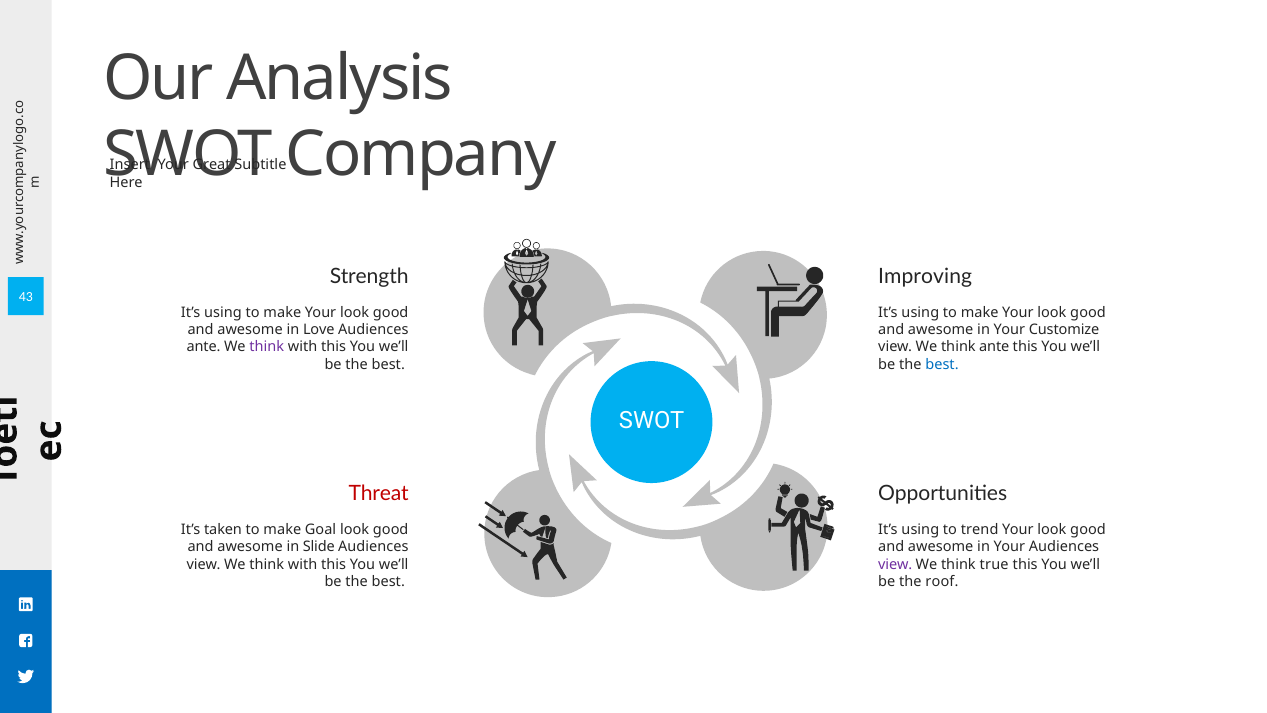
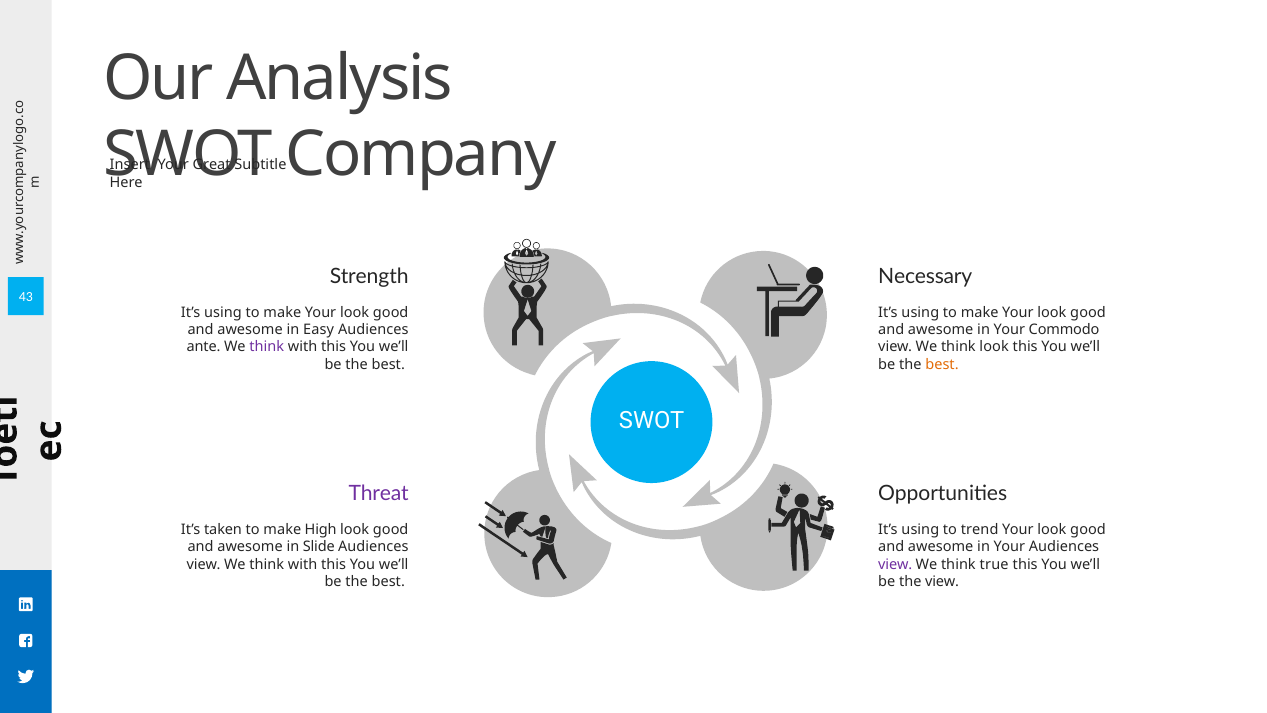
Improving: Improving -> Necessary (925, 276)
Love: Love -> Easy (319, 330)
Customize: Customize -> Commodo (1064, 330)
think ante: ante -> look (994, 347)
best colour: blue -> orange (942, 364)
Threat colour: red -> purple (379, 493)
Goal: Goal -> High (321, 529)
the roof: roof -> view (942, 582)
